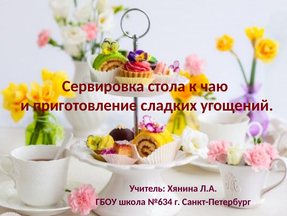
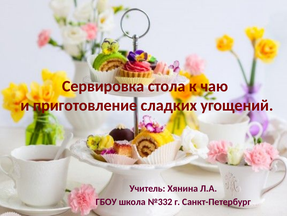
№634: №634 -> №332 (160, 201)
